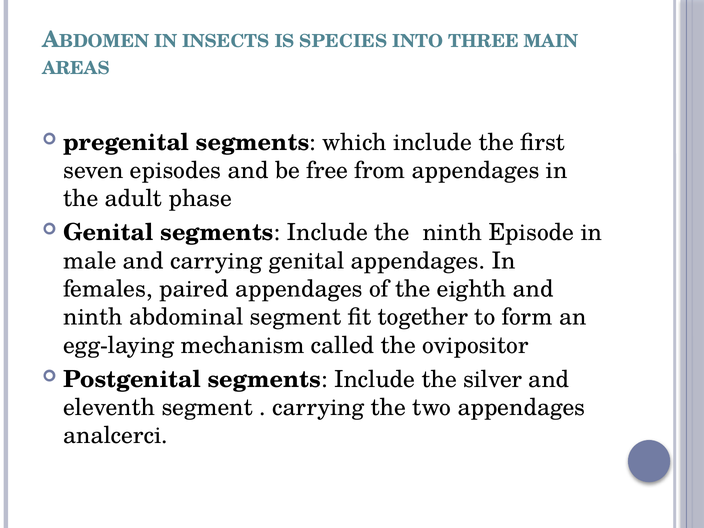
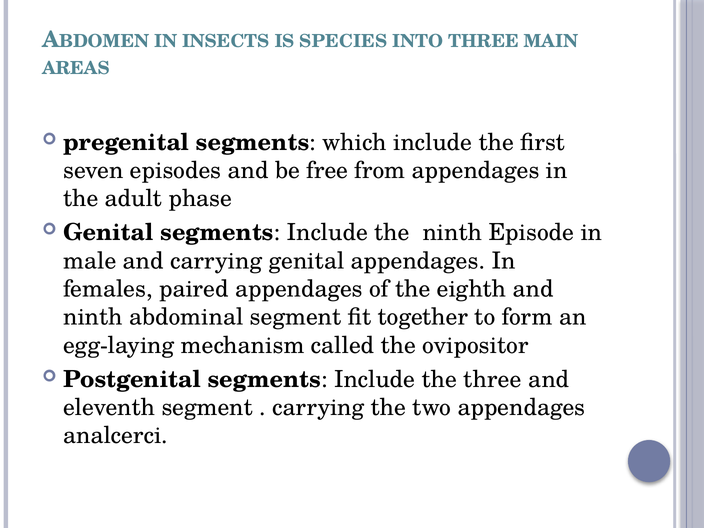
the silver: silver -> three (493, 379)
